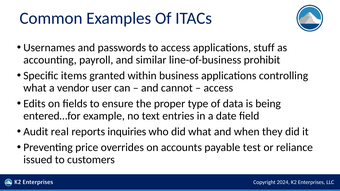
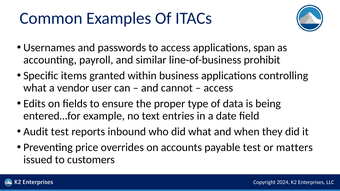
stuff: stuff -> span (264, 48)
Audit real: real -> test (60, 132)
inquiries: inquiries -> inbound (127, 132)
reliance: reliance -> matters (294, 148)
